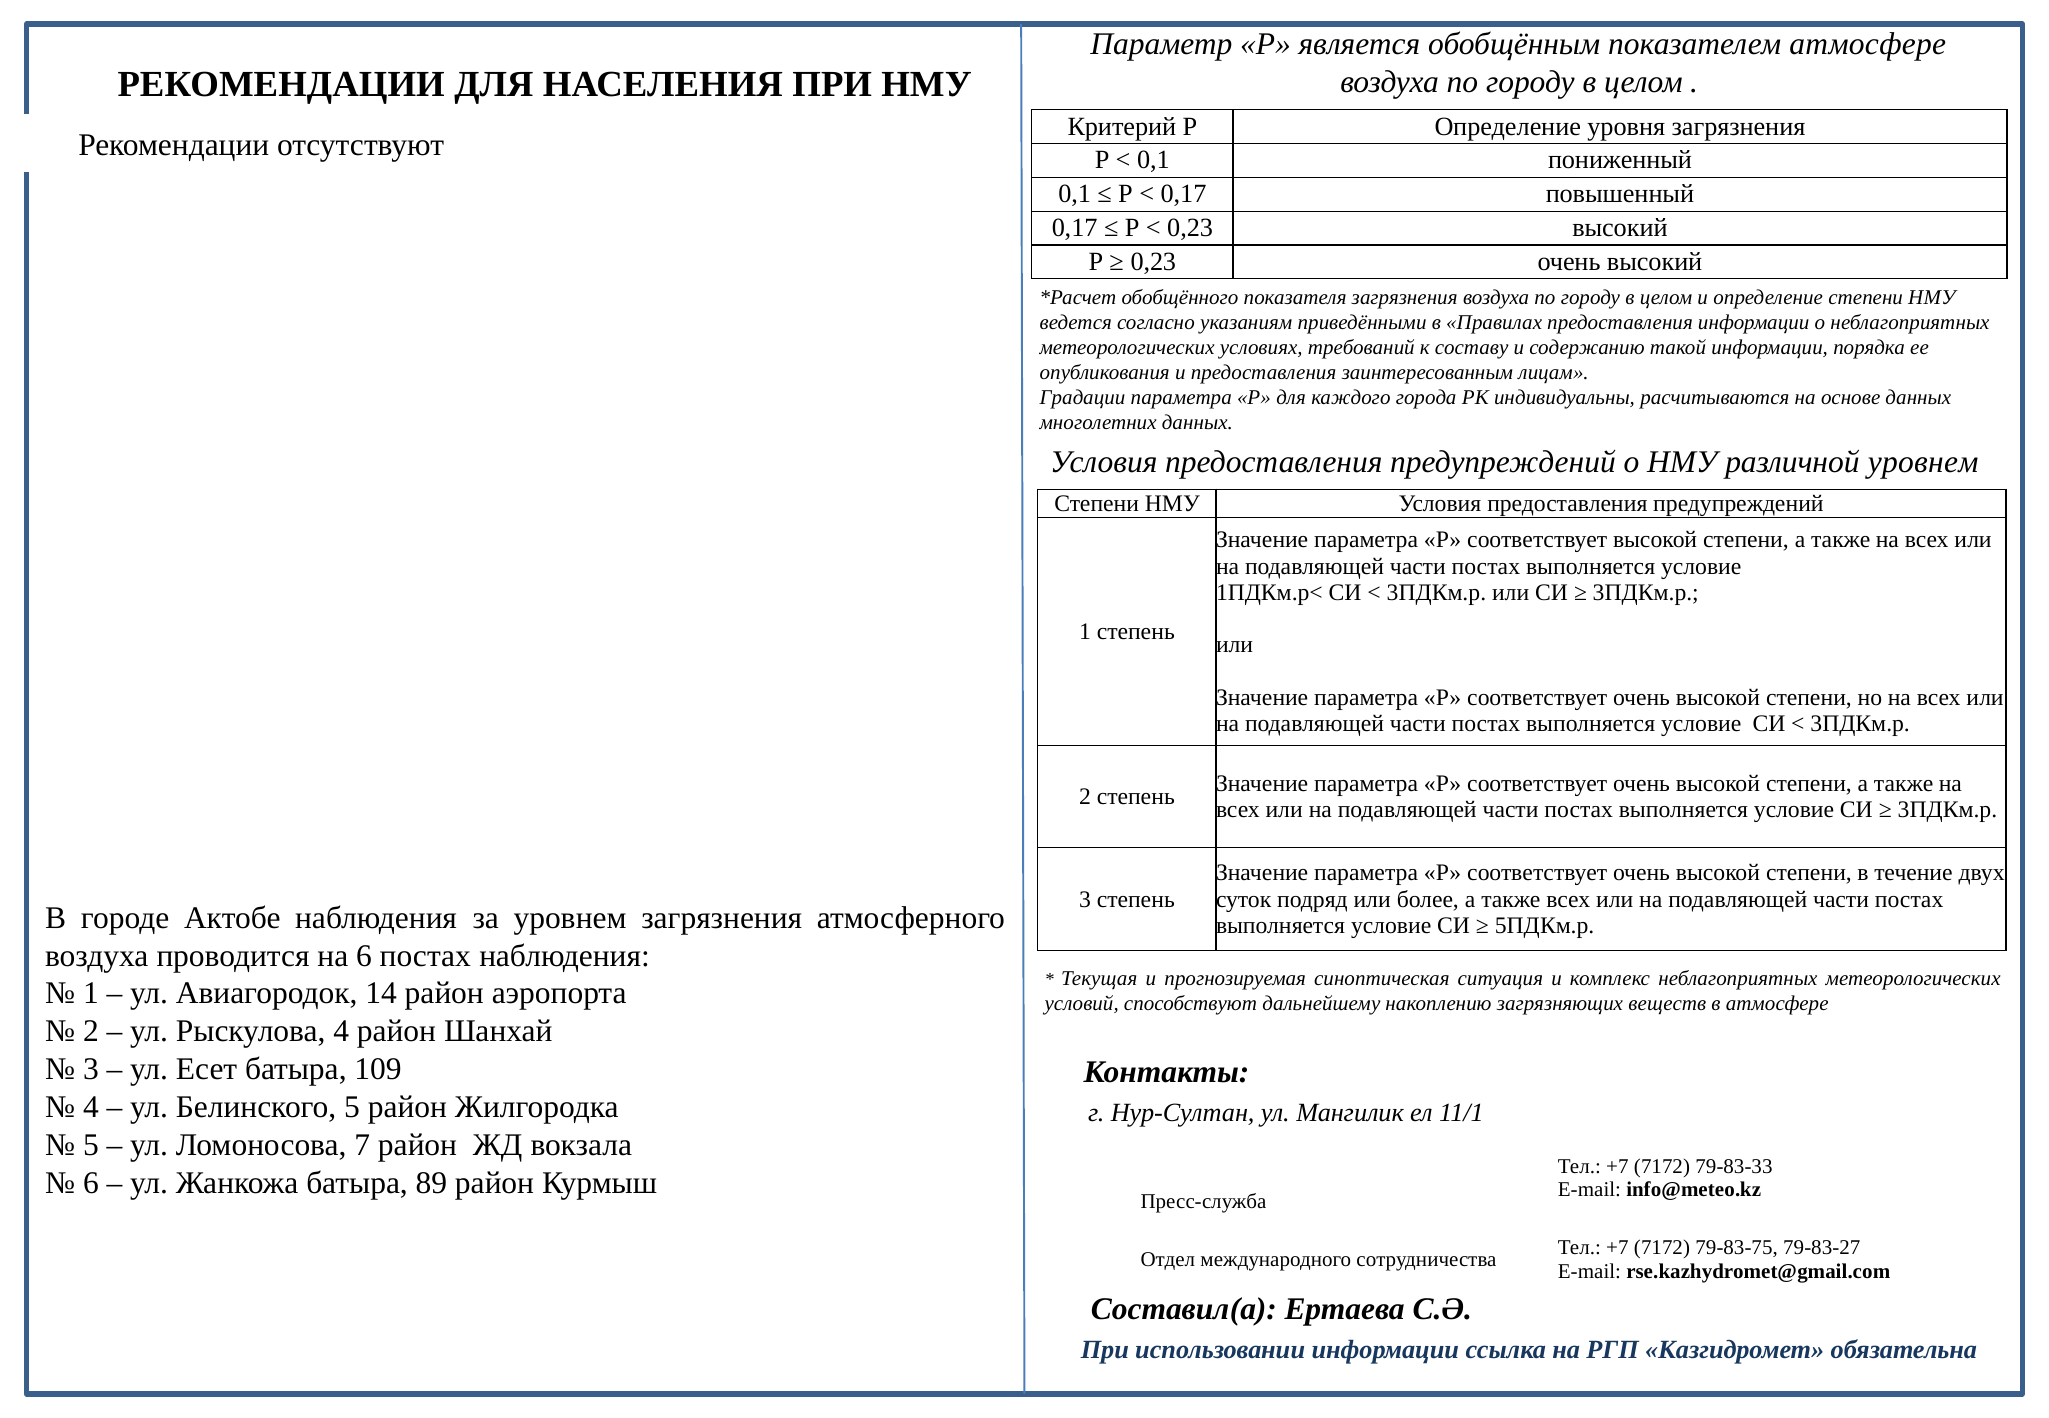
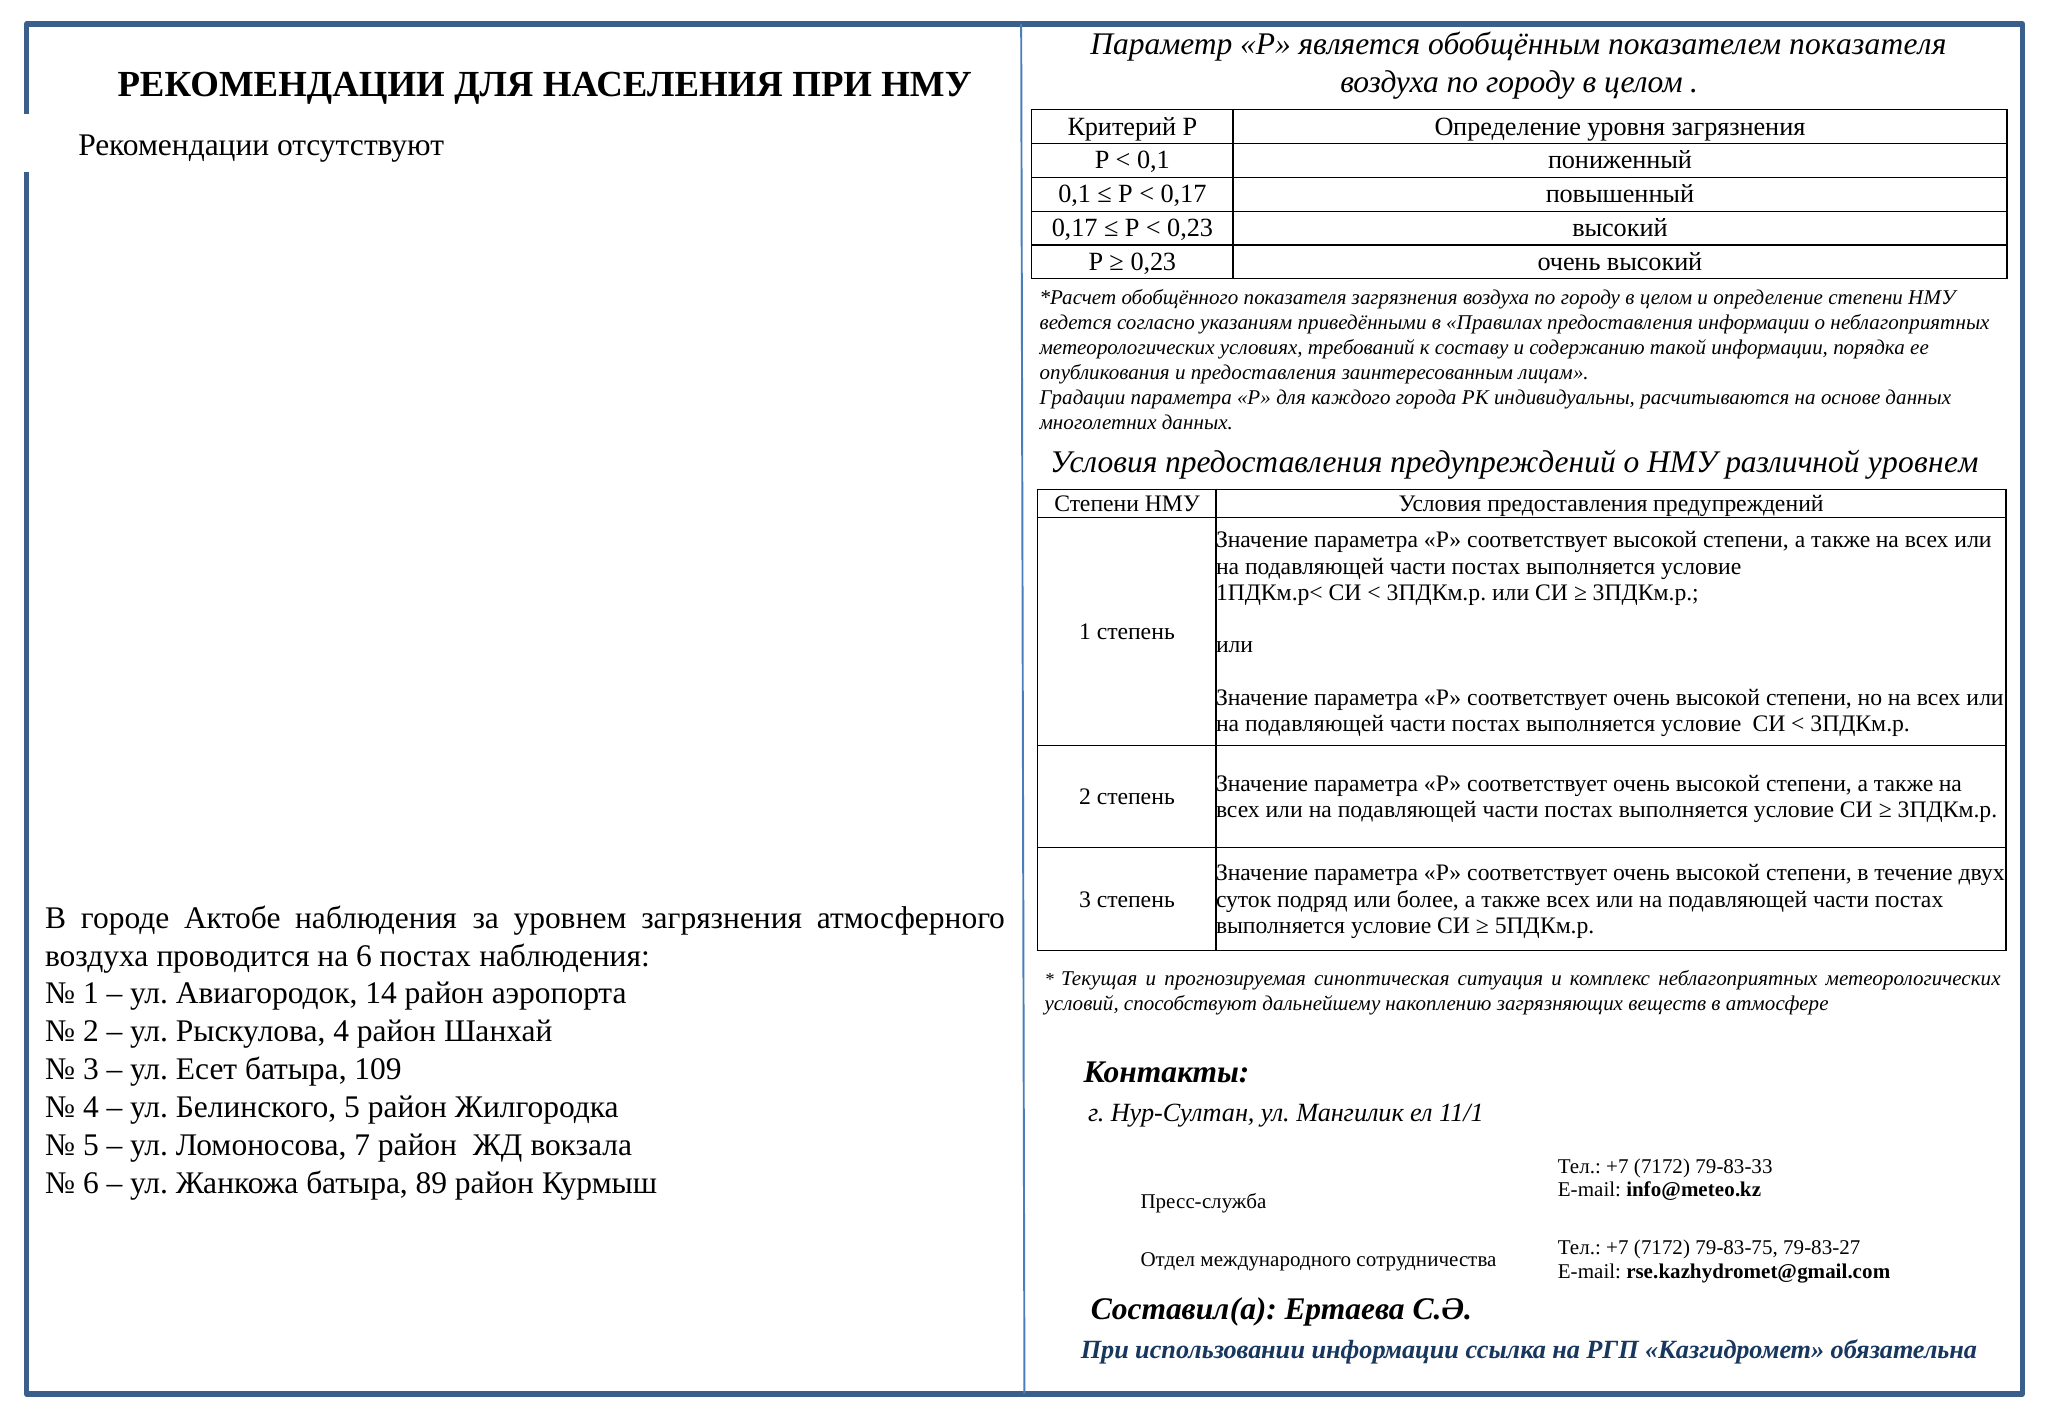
показателем атмосфере: атмосфере -> показателя (1868, 44)
